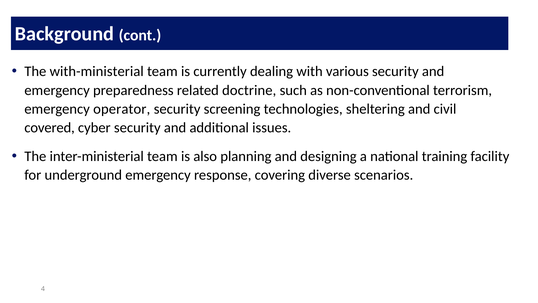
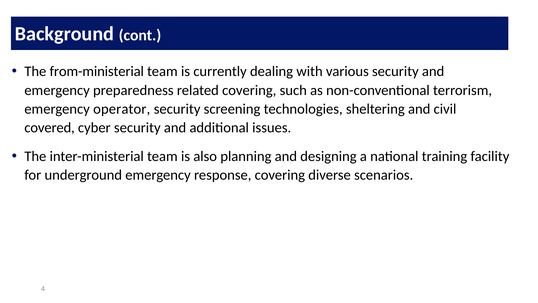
with-ministerial: with-ministerial -> from-ministerial (97, 71)
related doctrine: doctrine -> covering (249, 90)
